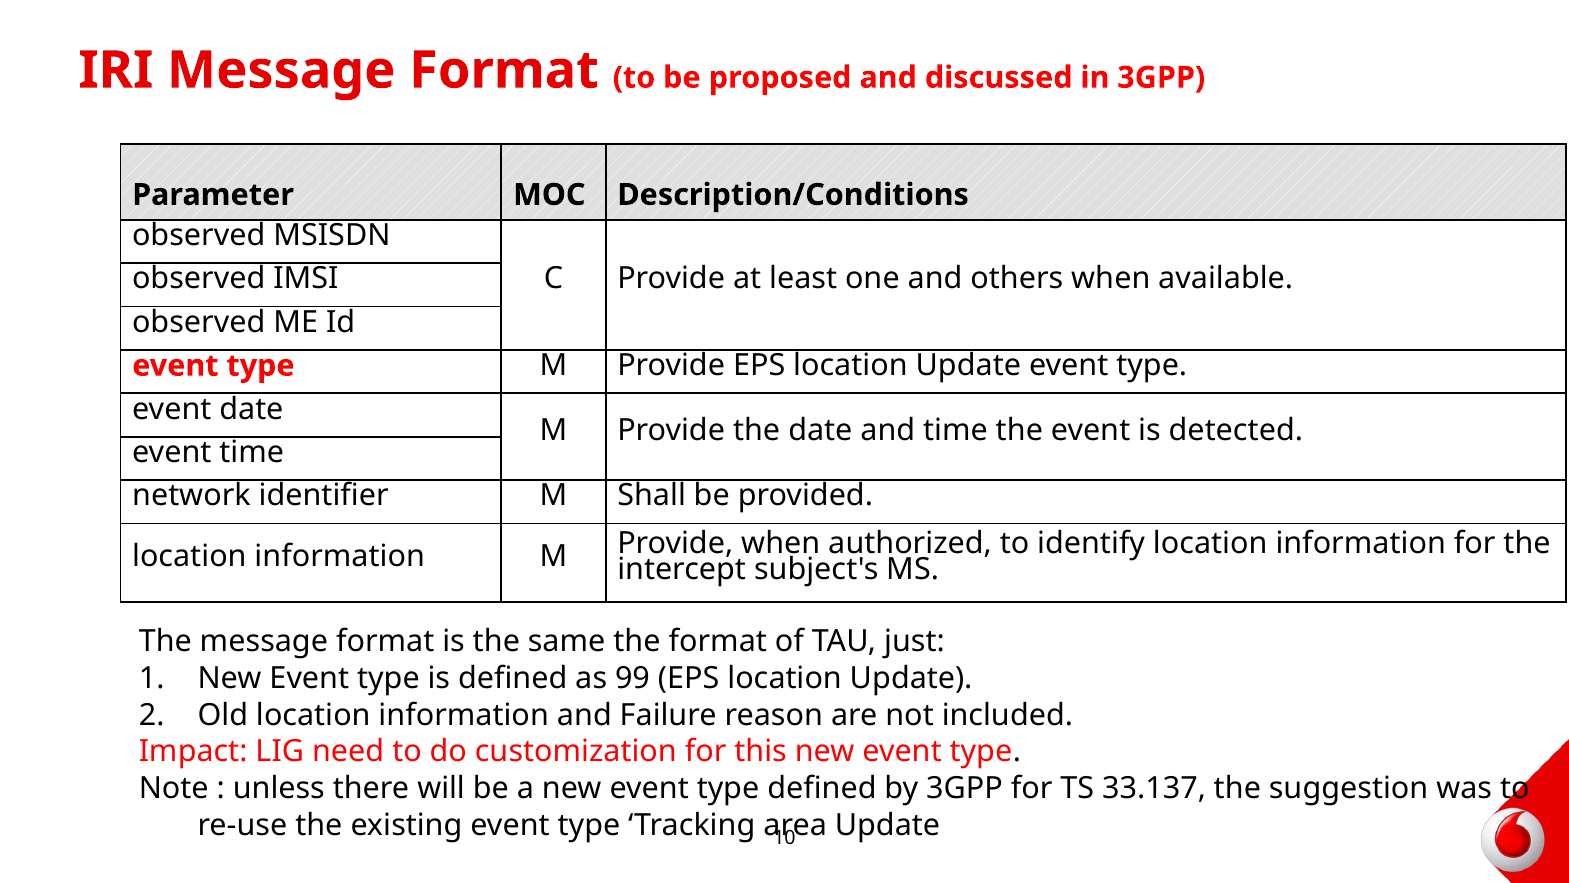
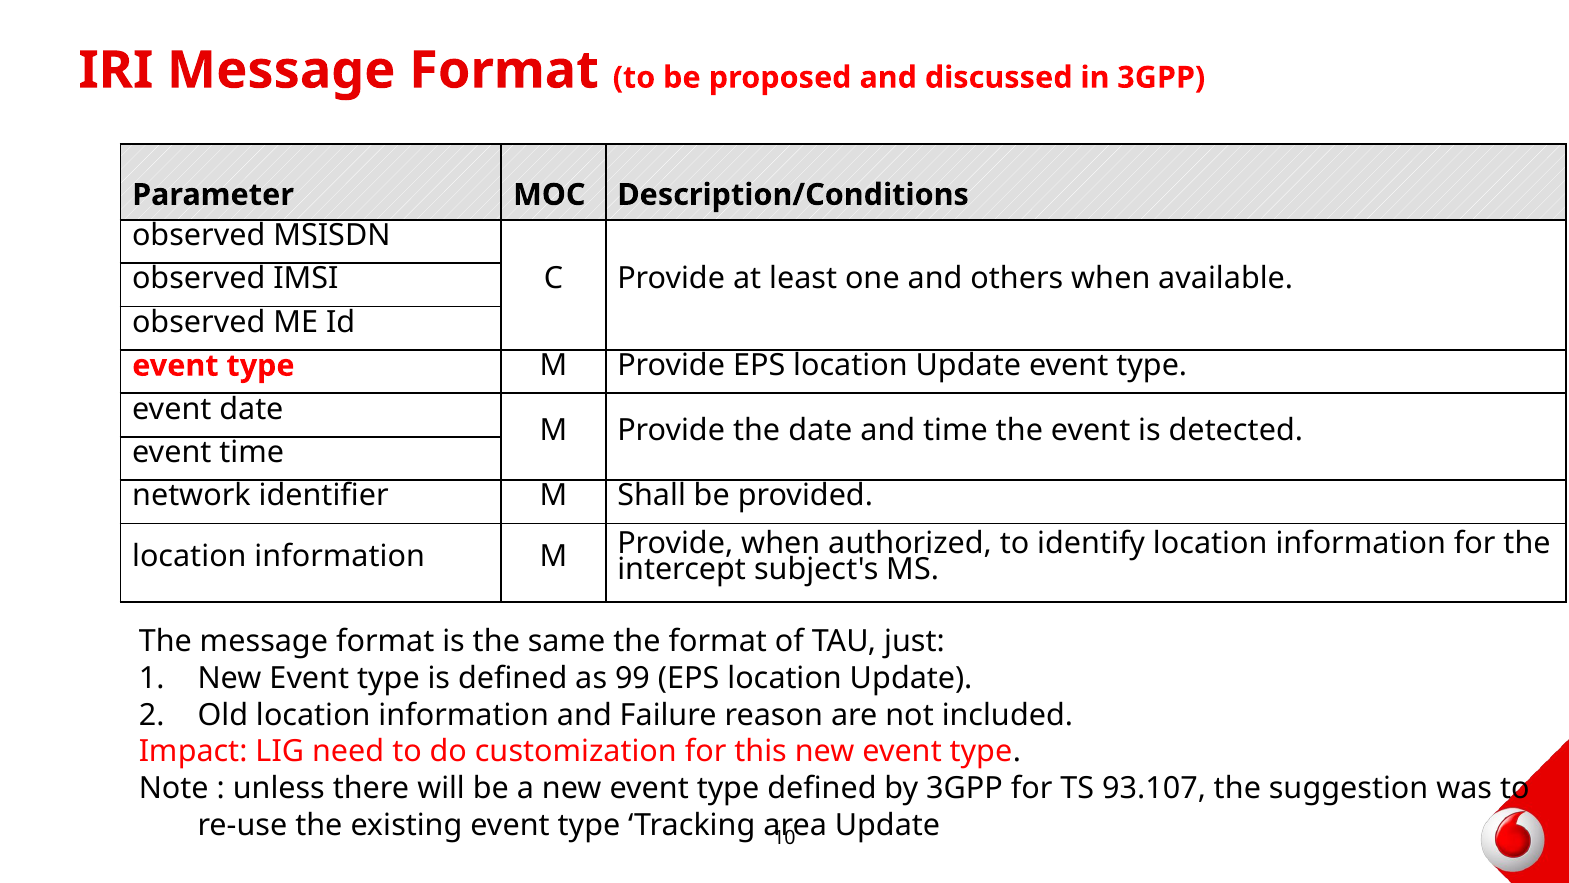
33.137: 33.137 -> 93.107 (1154, 788)
